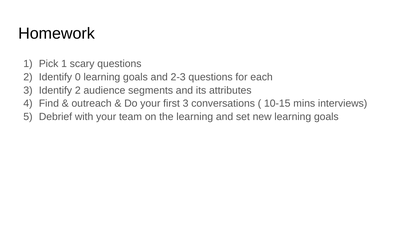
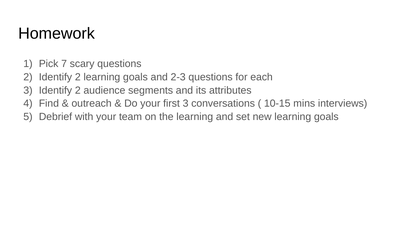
Pick 1: 1 -> 7 (64, 64)
2 Identify 0: 0 -> 2 (78, 77)
